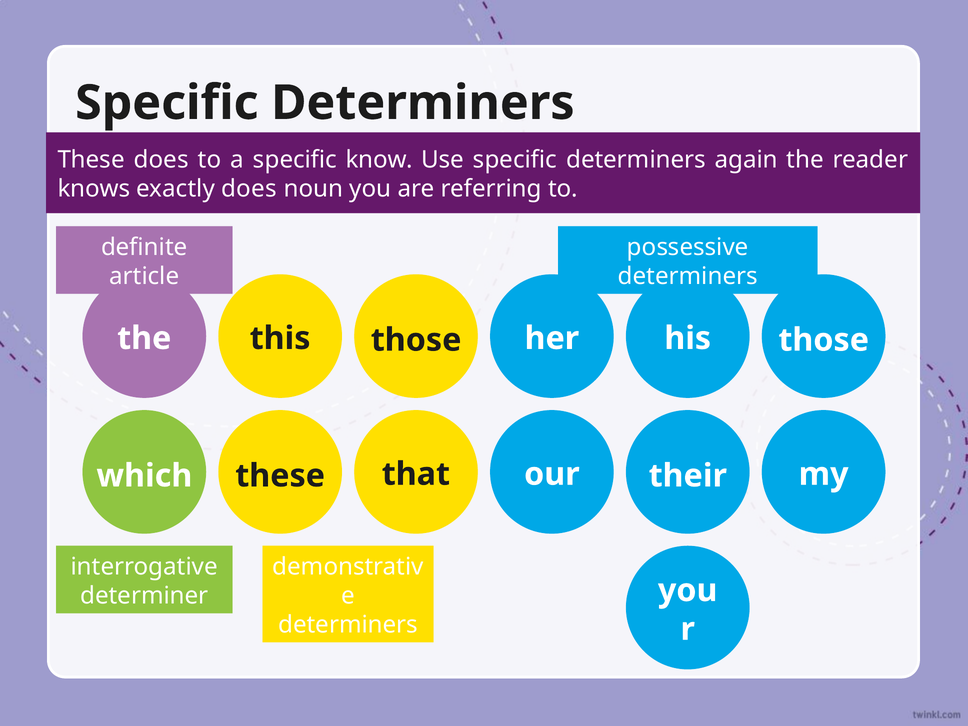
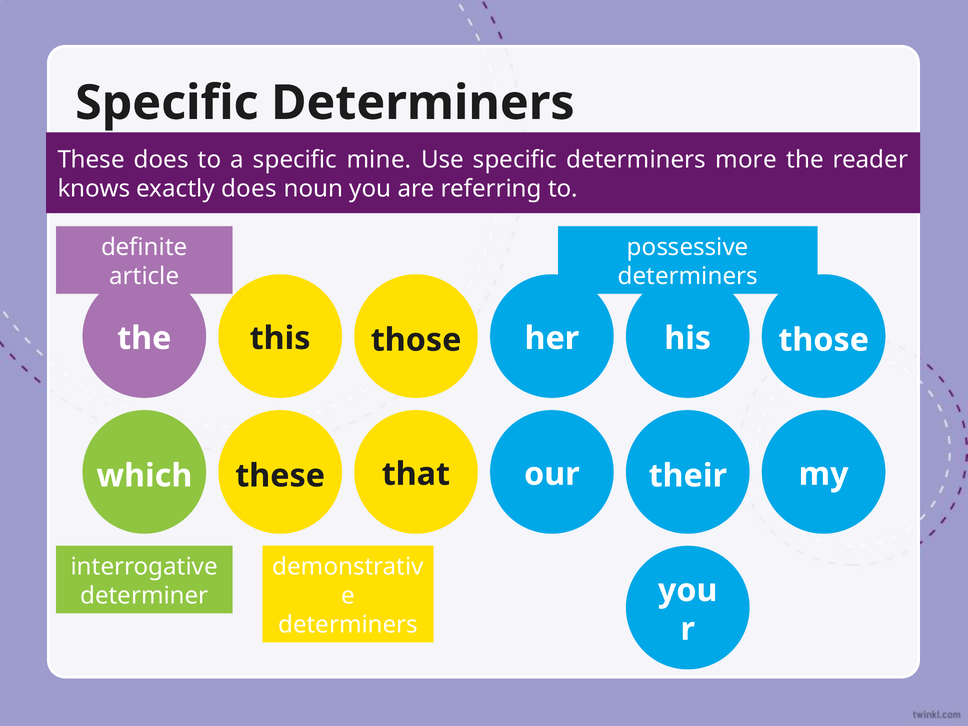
know: know -> mine (379, 160)
again: again -> more (746, 160)
